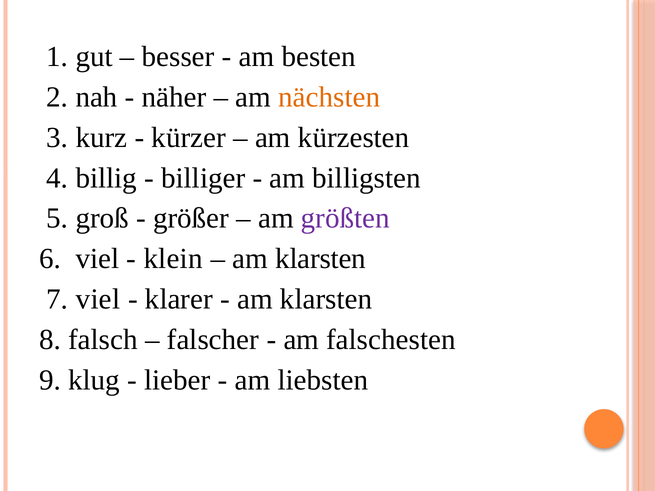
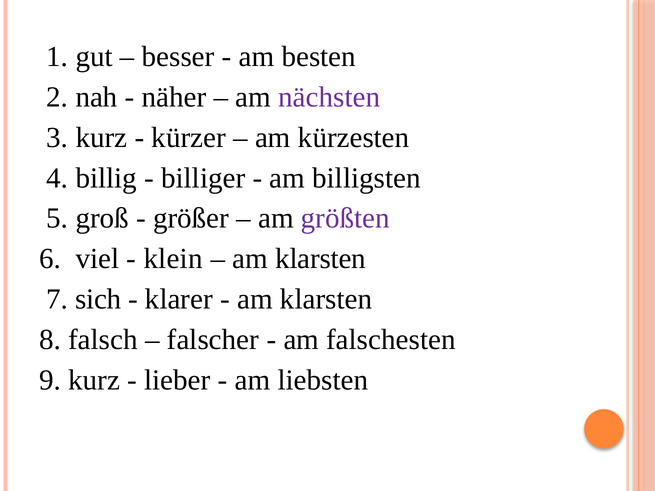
nächsten colour: orange -> purple (329, 97)
7 viel: viel -> sich (98, 299)
9 klug: klug -> kurz (94, 380)
